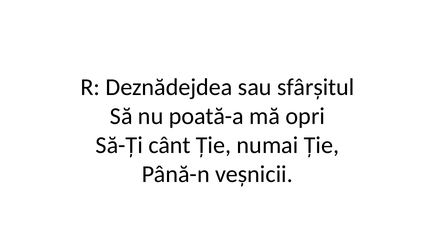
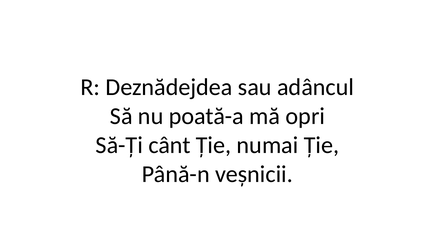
sfârșitul: sfârșitul -> adâncul (316, 87)
